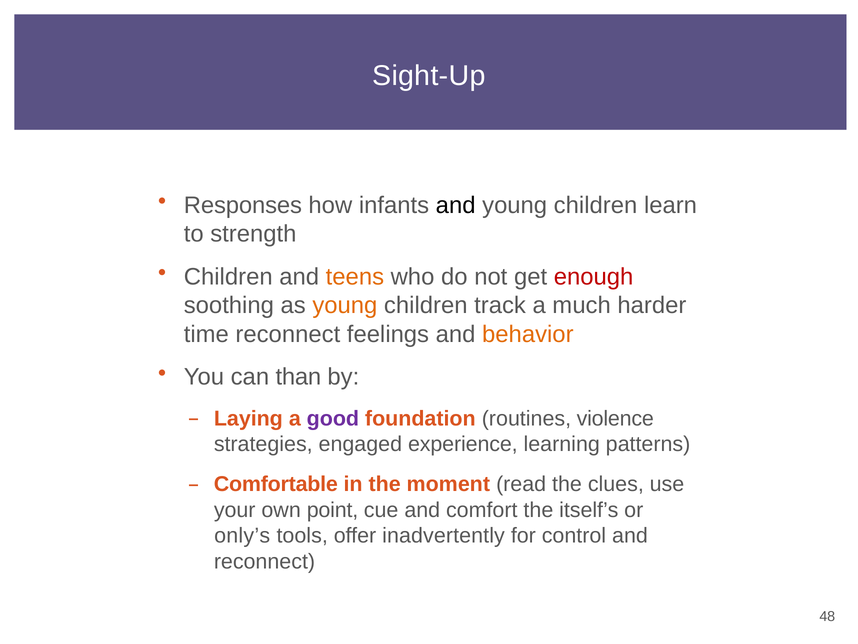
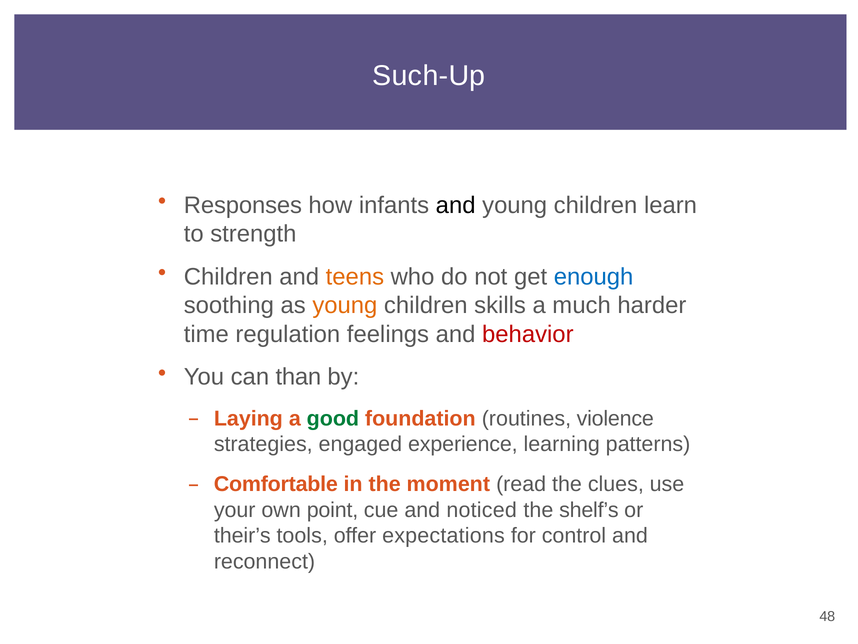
Sight-Up: Sight-Up -> Such-Up (429, 76)
enough colour: red -> blue (594, 277)
track: track -> skills (500, 305)
time reconnect: reconnect -> regulation (288, 334)
behavior colour: orange -> red (528, 334)
good colour: purple -> green (333, 418)
comfort: comfort -> noticed (482, 510)
itself’s: itself’s -> shelf’s (589, 510)
only’s: only’s -> their’s (242, 535)
inadvertently: inadvertently -> expectations (443, 535)
